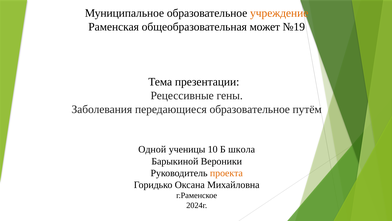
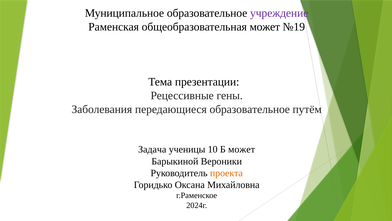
учреждение colour: orange -> purple (279, 13)
Одной: Одной -> Задача (152, 149)
Б школа: школа -> может (242, 149)
